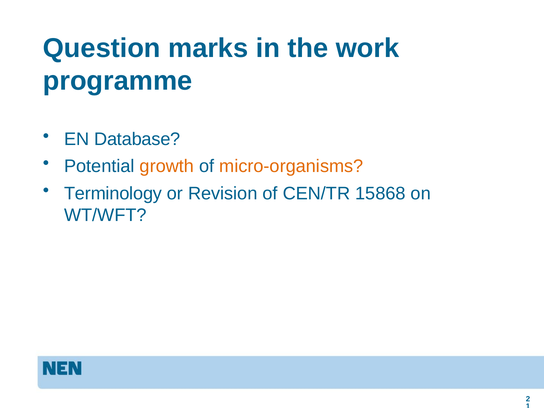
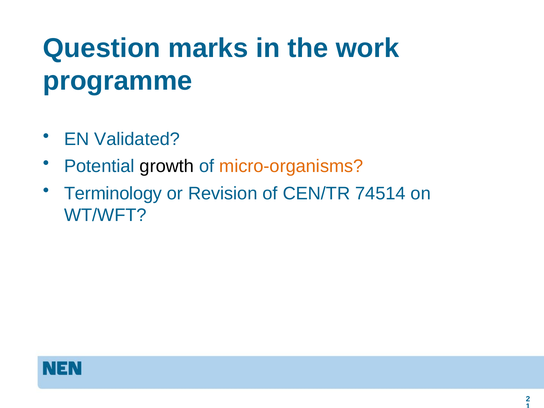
Database: Database -> Validated (137, 139)
growth colour: orange -> black (167, 166)
15868: 15868 -> 74514 (380, 193)
